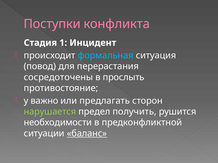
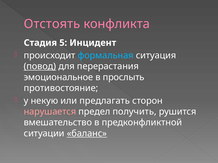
Поступки: Поступки -> Отстоять (52, 24)
1: 1 -> 5 (63, 43)
повод underline: none -> present (40, 67)
сосредоточены: сосредоточены -> эмоциональное (58, 77)
важно: важно -> некую (44, 101)
нарушается colour: light green -> pink (50, 112)
необходимости: необходимости -> вмешательство (58, 123)
